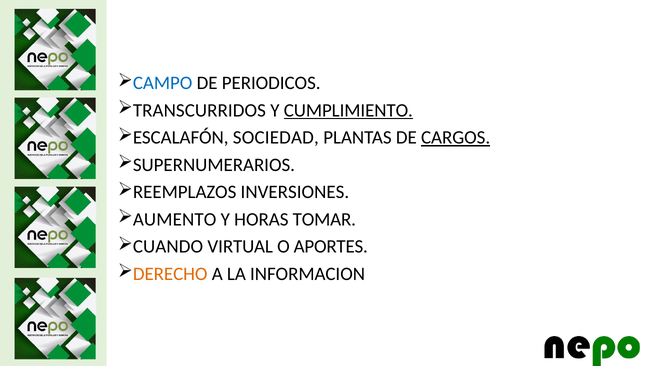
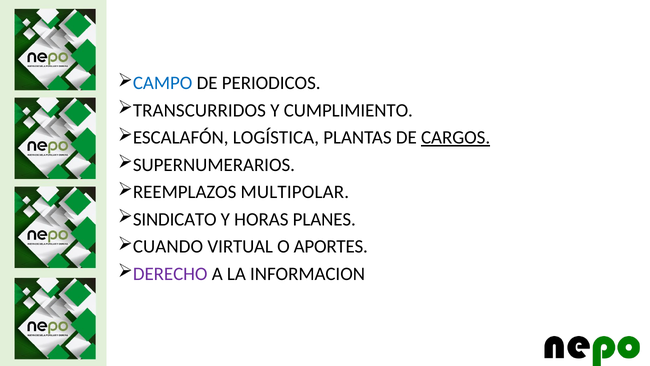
CUMPLIMIENTO underline: present -> none (348, 110)
SOCIEDAD: SOCIEDAD -> LOGÍSTICA (276, 137)
INVERSIONES: INVERSIONES -> MULTIPOLAR (295, 192)
AUMENTO: AUMENTO -> SINDICATO (175, 219)
TOMAR: TOMAR -> PLANES (324, 219)
DERECHO colour: orange -> purple (170, 274)
